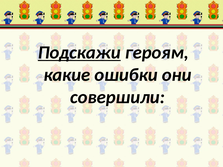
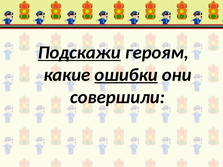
ошибки underline: none -> present (126, 75)
